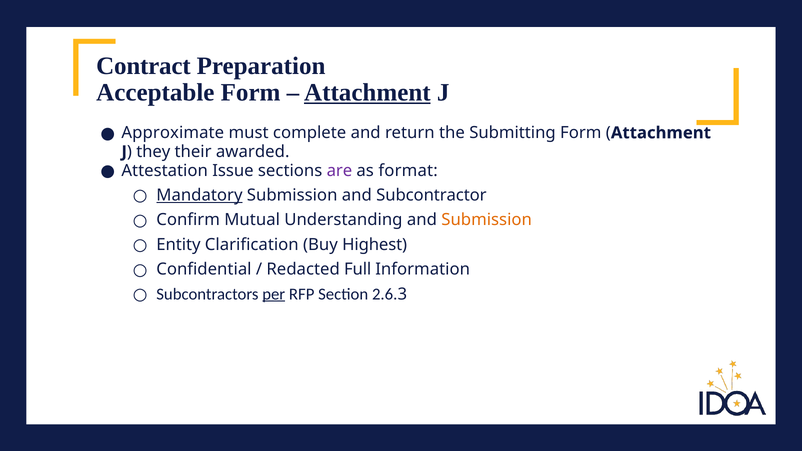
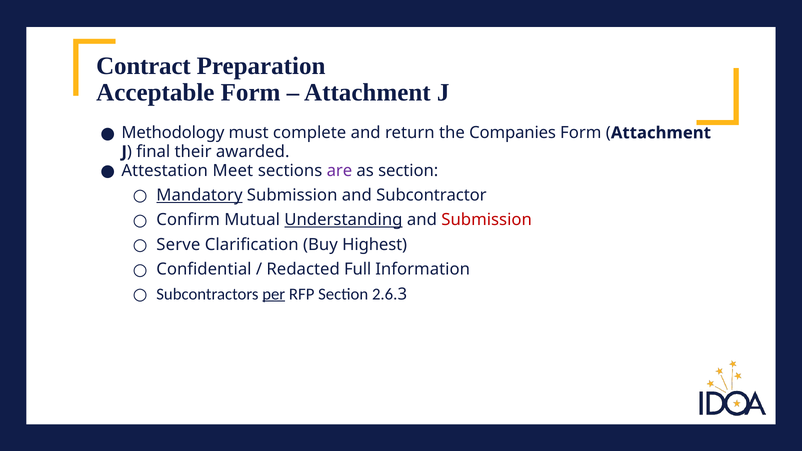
Attachment underline: present -> none (367, 93)
Approximate: Approximate -> Methodology (173, 133)
Submitting: Submitting -> Companies (513, 133)
they: they -> final (153, 152)
Issue: Issue -> Meet (233, 171)
as format: format -> section (408, 171)
Understanding underline: none -> present (343, 220)
Submission colour: orange -> red (487, 220)
Entity: Entity -> Serve (178, 245)
